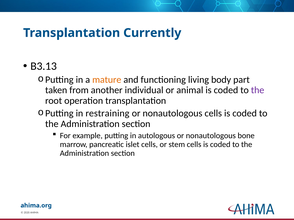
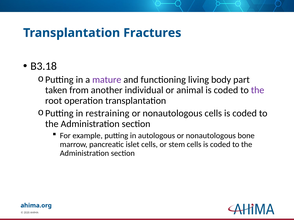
Currently: Currently -> Fractures (152, 33)
B3.13: B3.13 -> B3.18 (44, 66)
mature colour: orange -> purple (107, 80)
